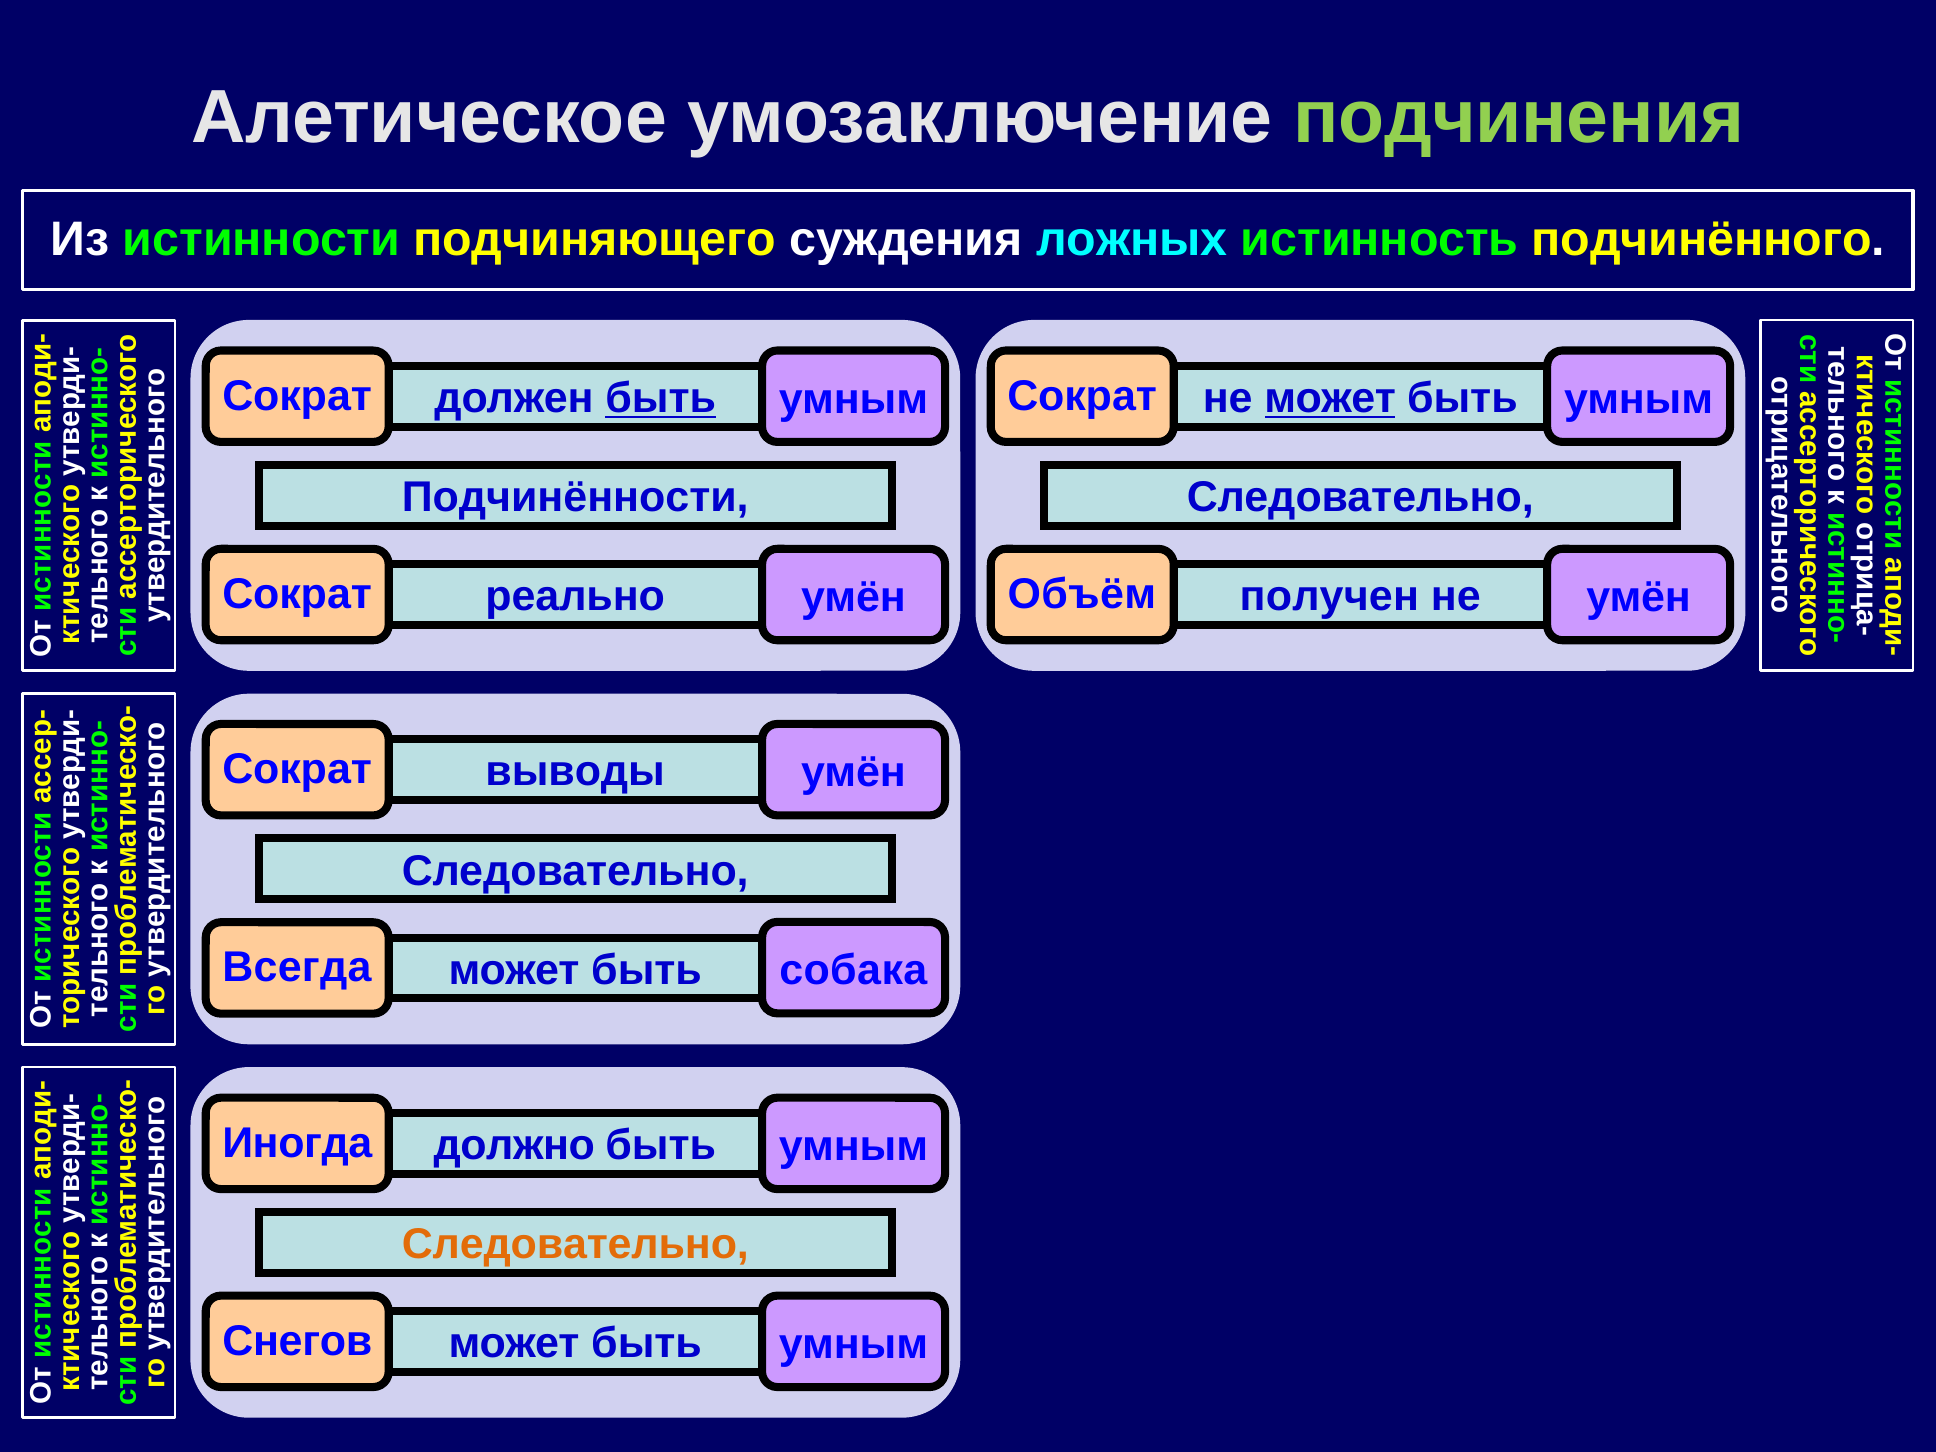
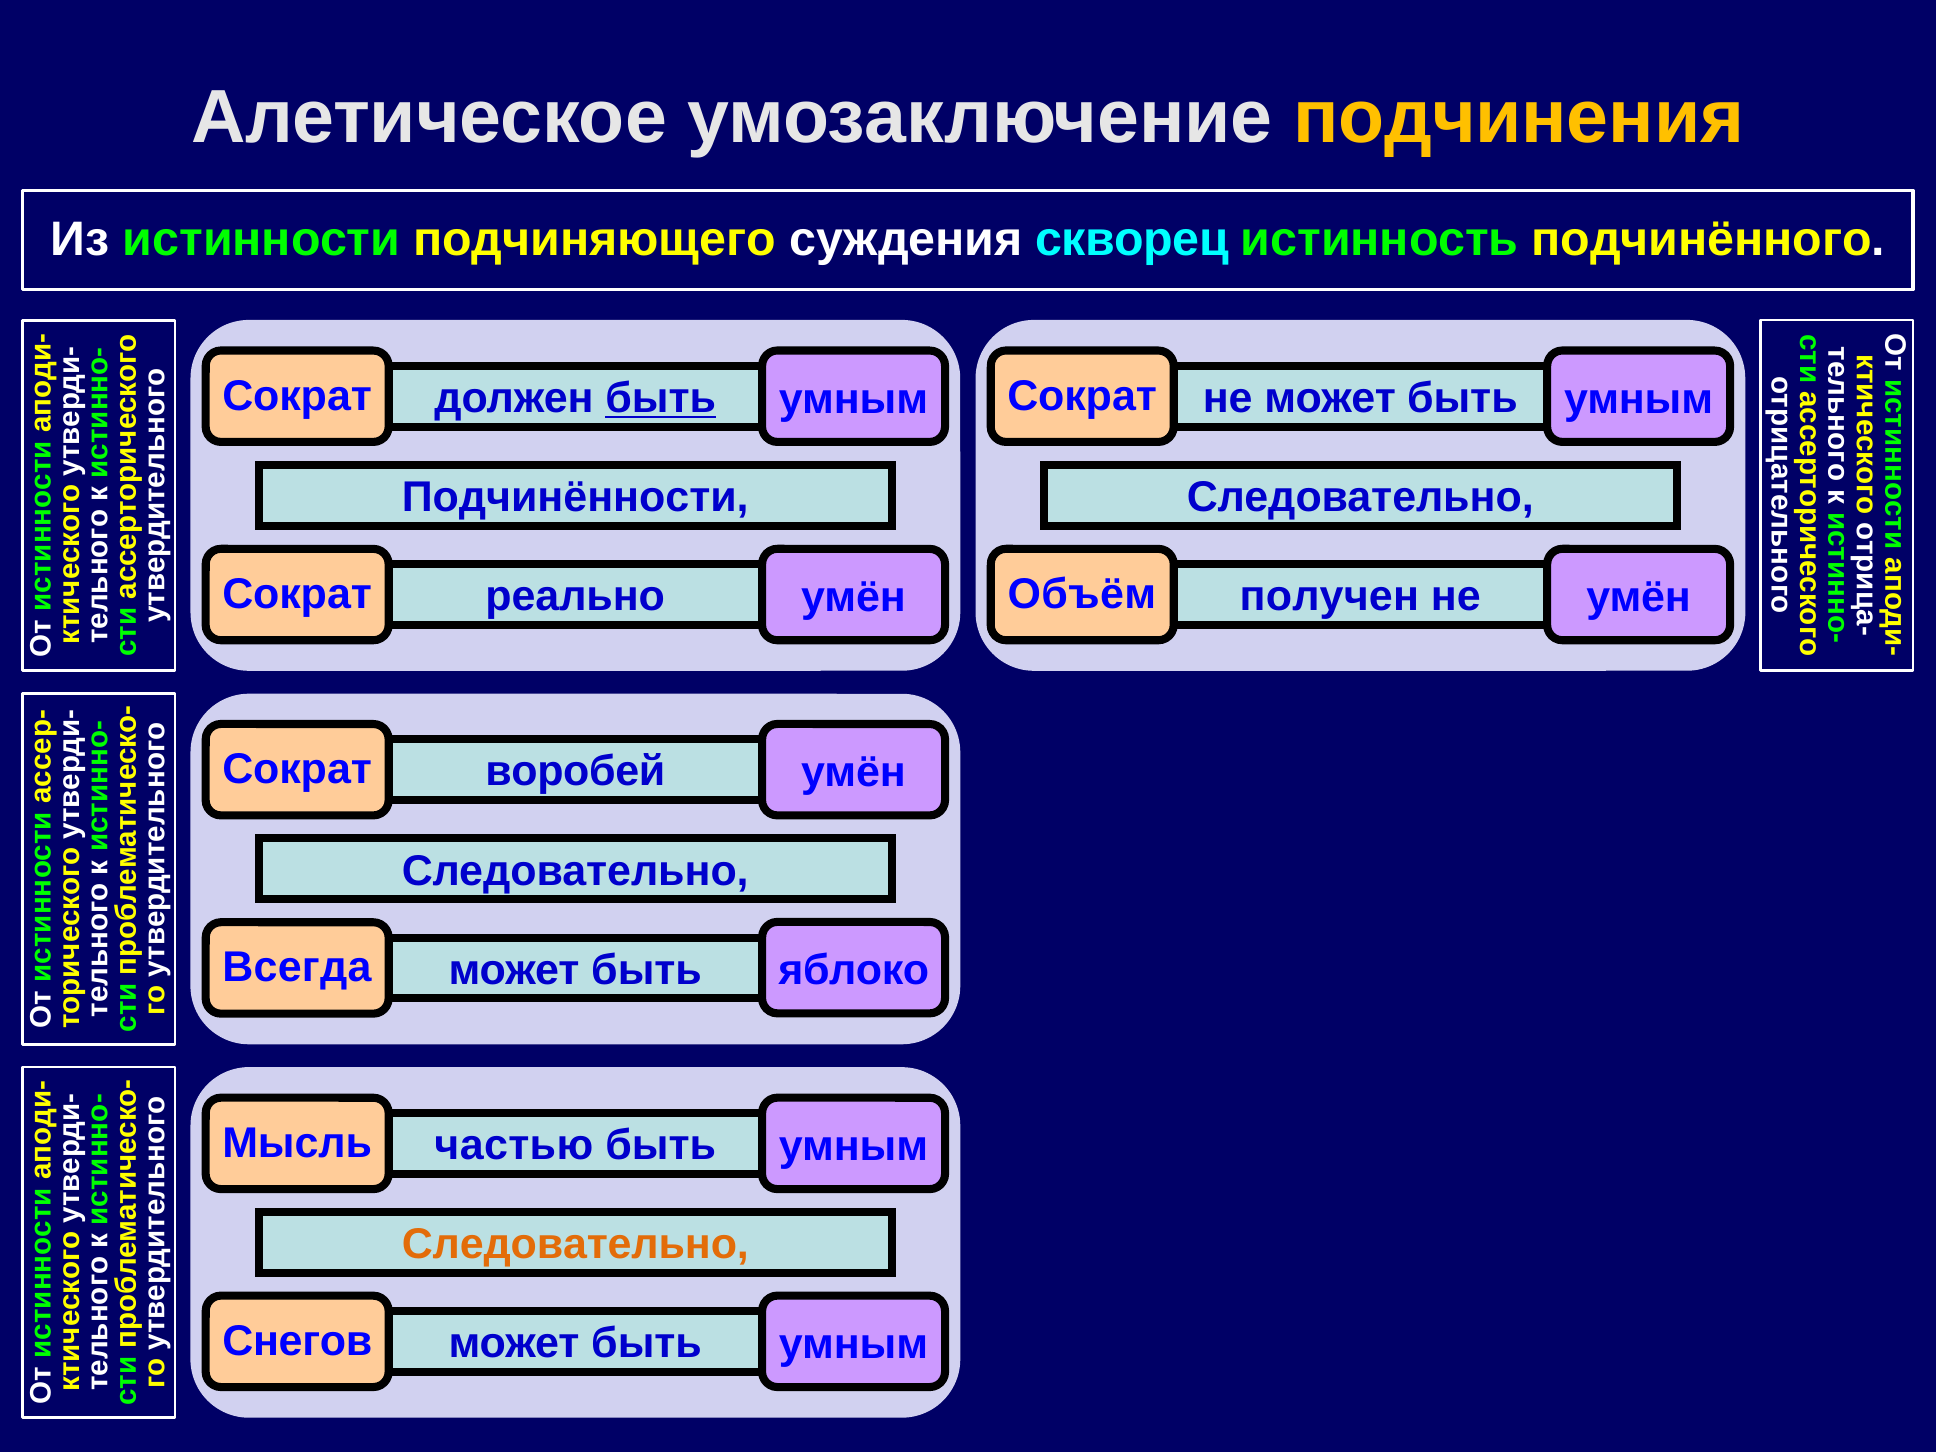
подчинения colour: light green -> yellow (1519, 118)
ложных: ложных -> скворец (1132, 240)
может underline: present -> none (1330, 399)
выводы: выводы -> воробей (575, 772)
собака: собака -> яблоко (854, 971)
Иногда: Иногда -> Мысль (297, 1143)
должно: должно -> частью (514, 1145)
